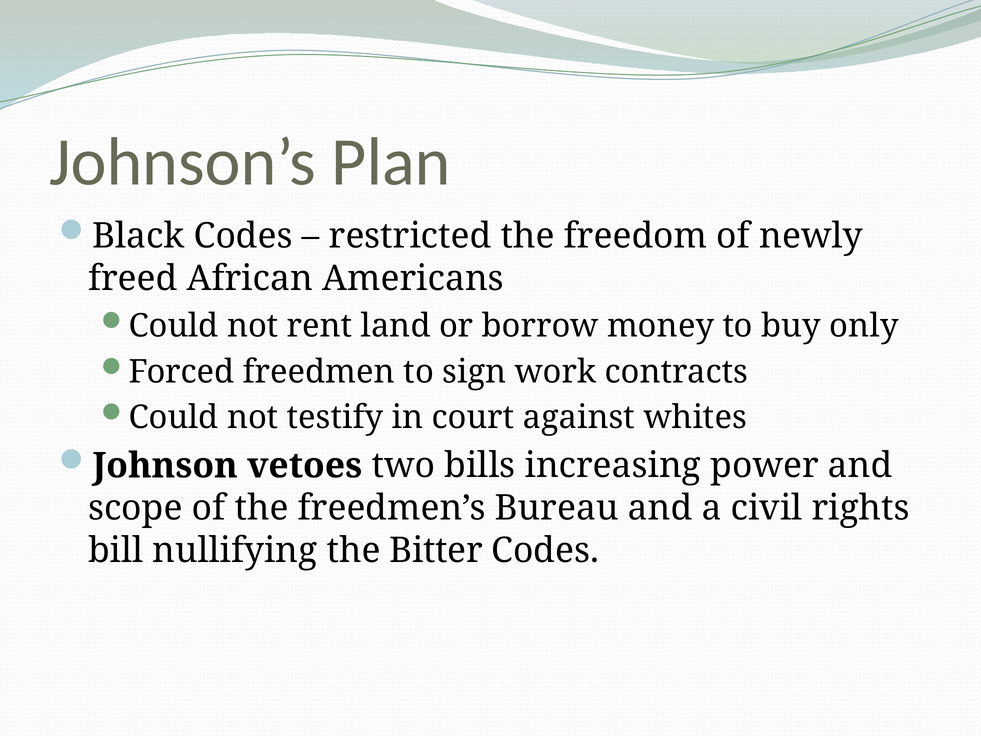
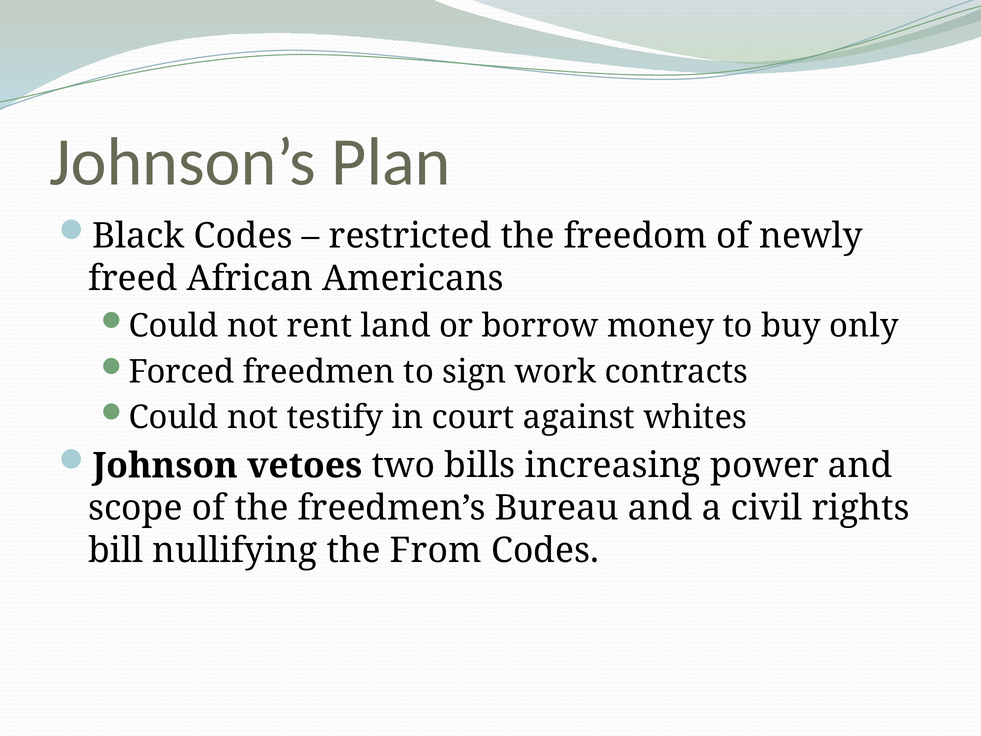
Bitter: Bitter -> From (436, 550)
